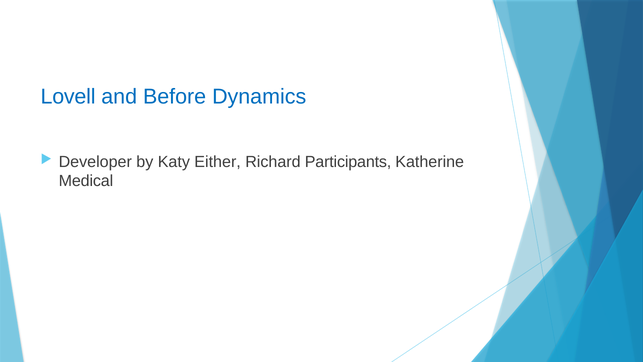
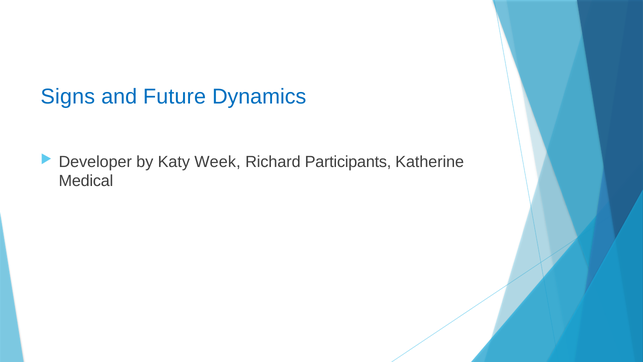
Lovell: Lovell -> Signs (68, 97)
Before: Before -> Future (174, 97)
Either: Either -> Week (218, 162)
